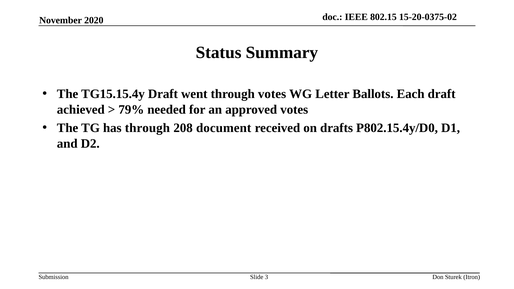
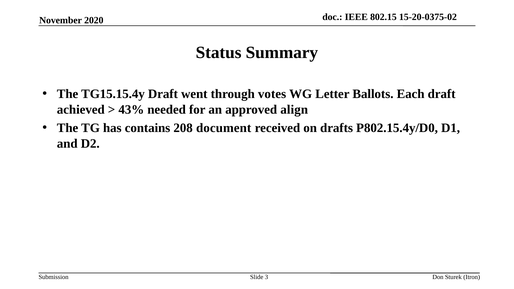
79%: 79% -> 43% (131, 109)
approved votes: votes -> align (294, 109)
has through: through -> contains (148, 128)
